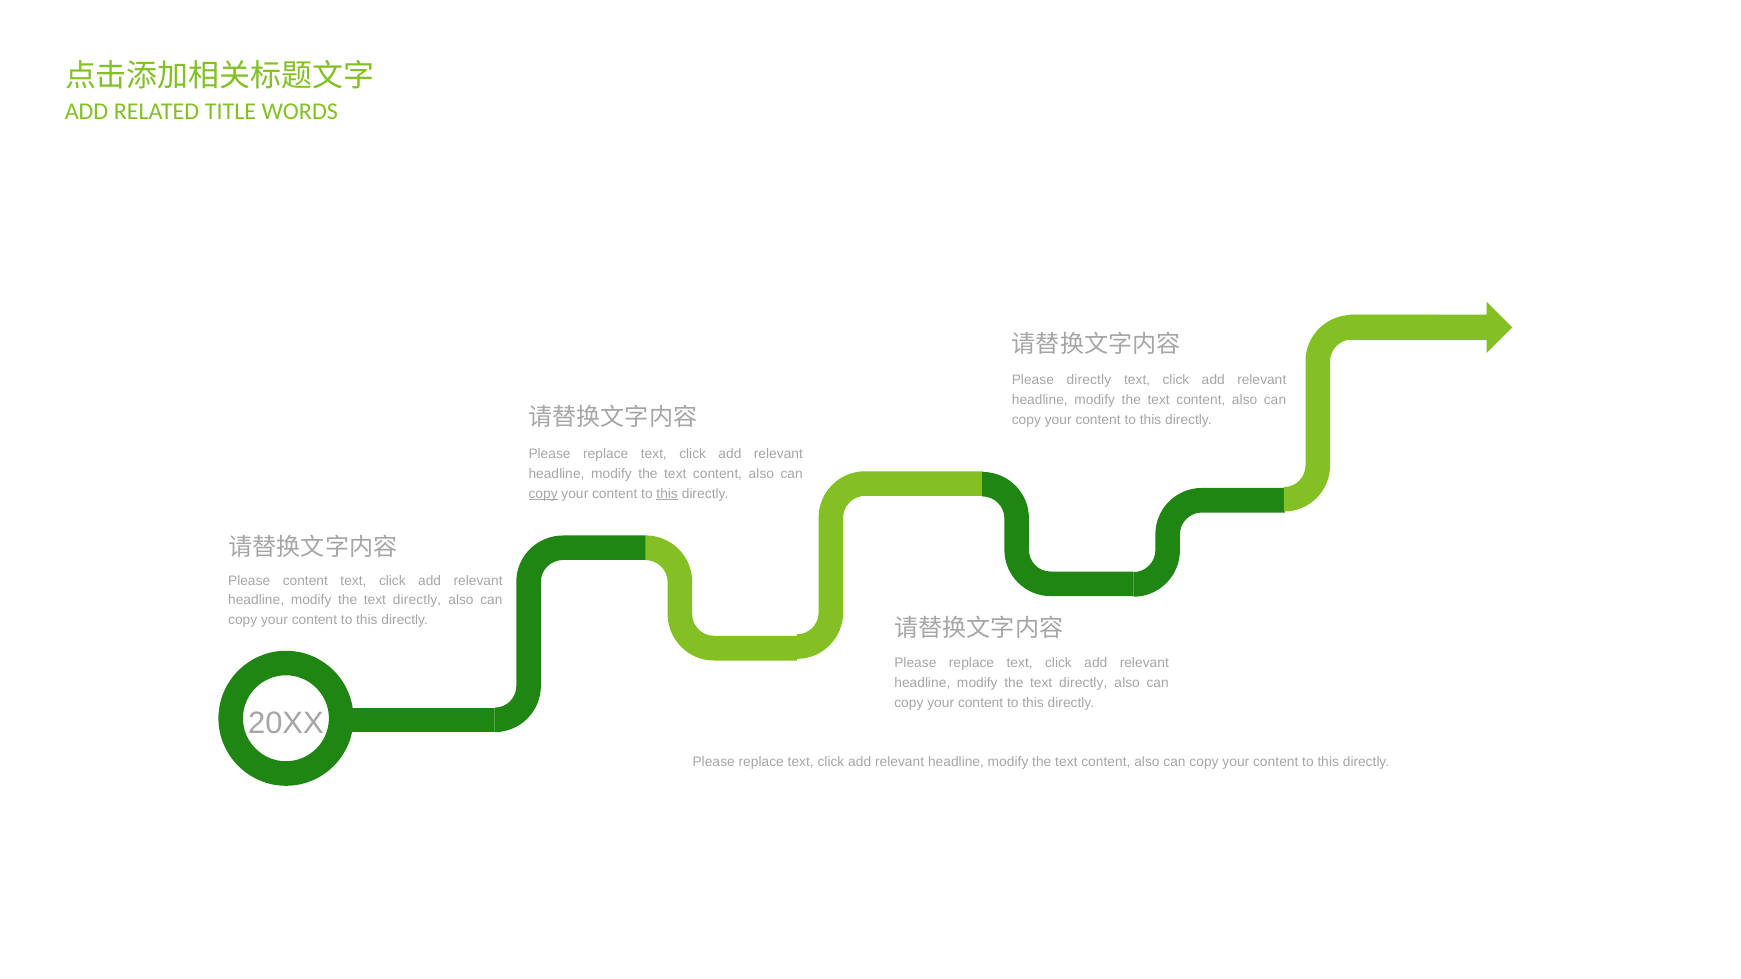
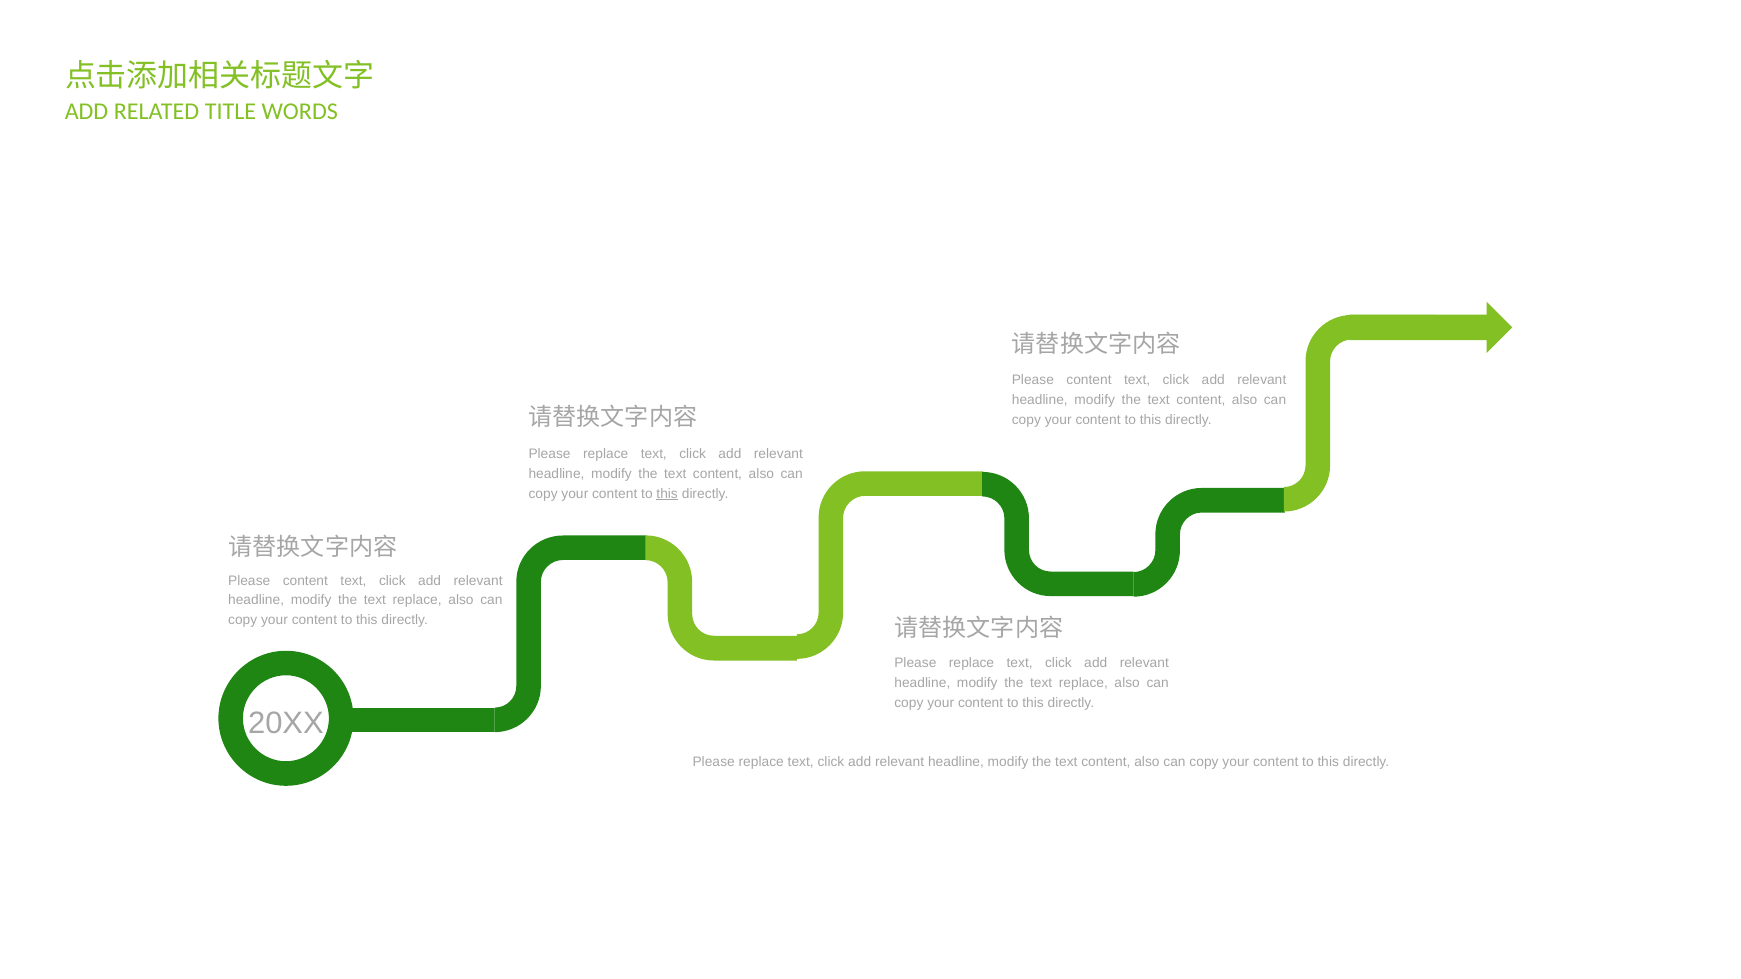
directly: directly -> content (1089, 381)
copy underline: present -> none (543, 494)
directly: directly -> replace (417, 600)
directly: directly -> replace (1083, 683)
